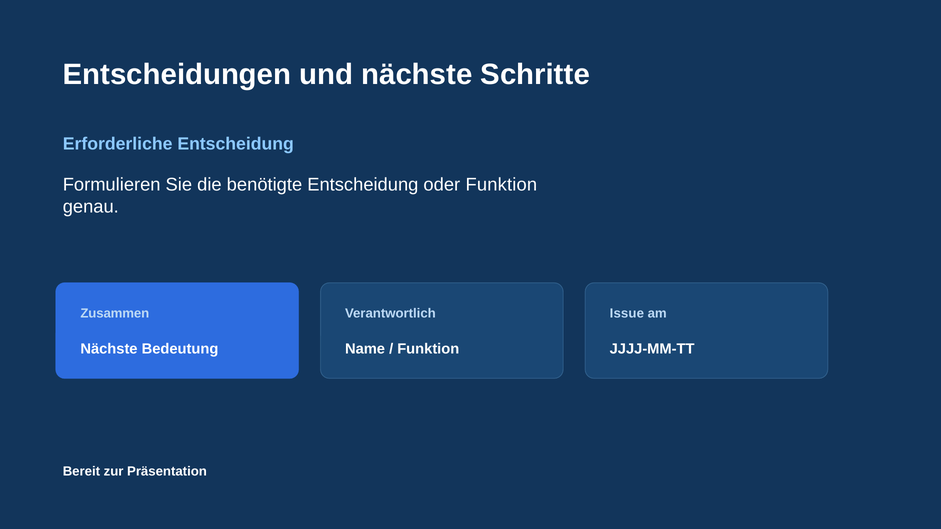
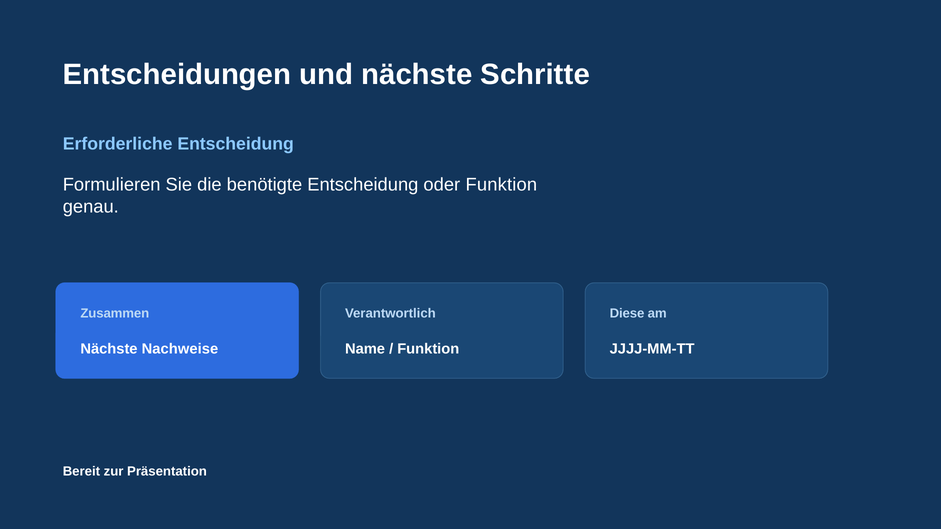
Issue: Issue -> Diese (627, 314)
Bedeutung: Bedeutung -> Nachweise (180, 349)
